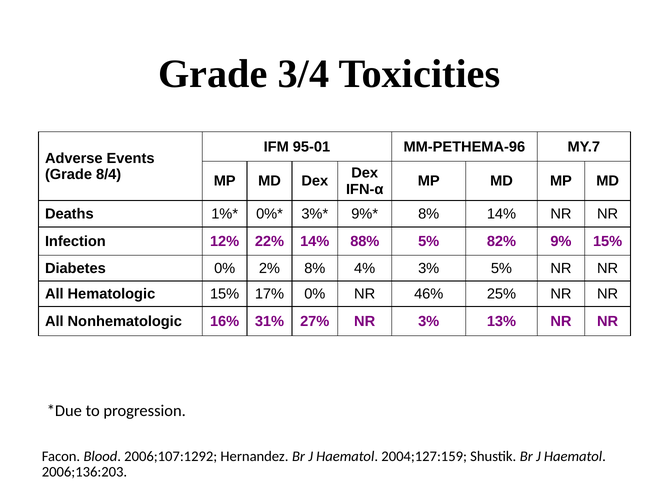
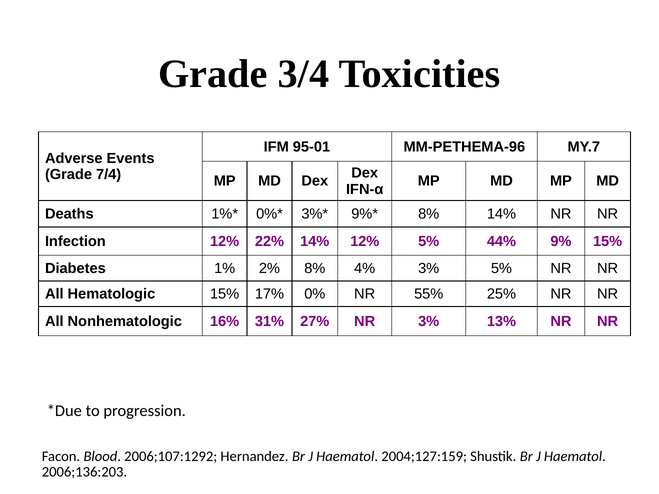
8/4: 8/4 -> 7/4 (109, 175)
14% 88%: 88% -> 12% (365, 242)
82%: 82% -> 44% (501, 242)
Diabetes 0%: 0% -> 1% (225, 269)
46%: 46% -> 55% (429, 294)
